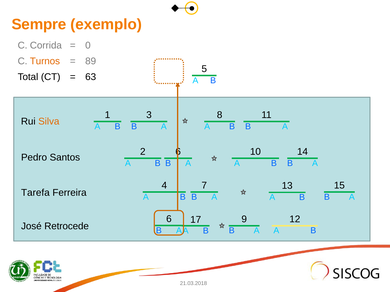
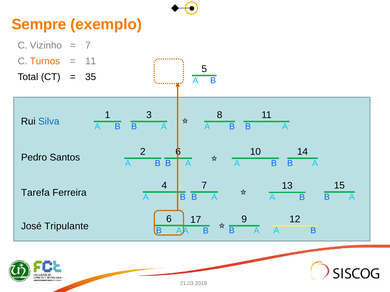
Corrida: Corrida -> Vizinho (46, 46)
0: 0 -> 7 (88, 46)
89: 89 -> 11 (91, 61)
63: 63 -> 35 (91, 77)
Silva colour: orange -> blue (49, 122)
Retrocede: Retrocede -> Tripulante (67, 226)
